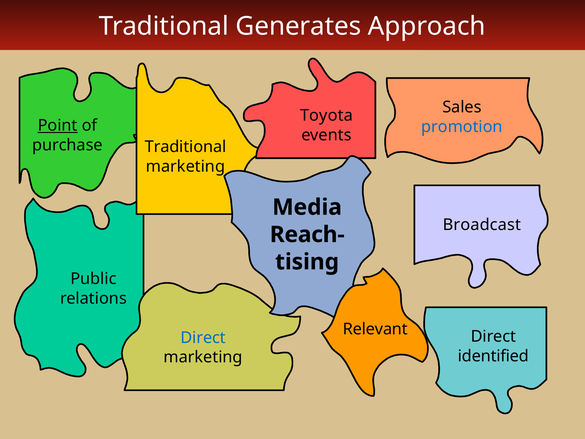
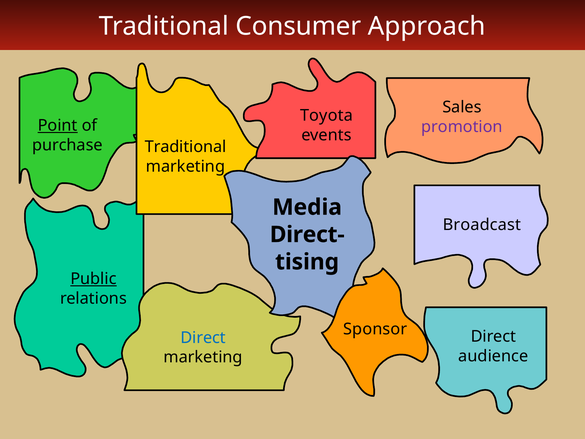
Generates: Generates -> Consumer (298, 26)
promotion colour: blue -> purple (462, 127)
Reach-: Reach- -> Direct- (307, 234)
Public underline: none -> present (93, 279)
Relevant: Relevant -> Sponsor (375, 329)
identified: identified -> audience (493, 356)
